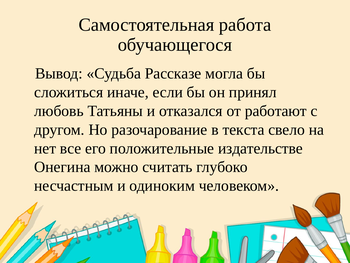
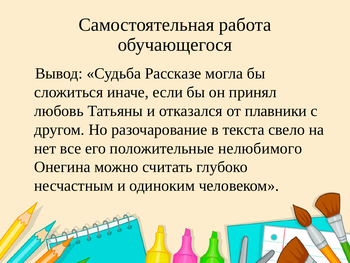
работают: работают -> плавники (276, 111)
издательстве: издательстве -> нелюбимого (260, 148)
